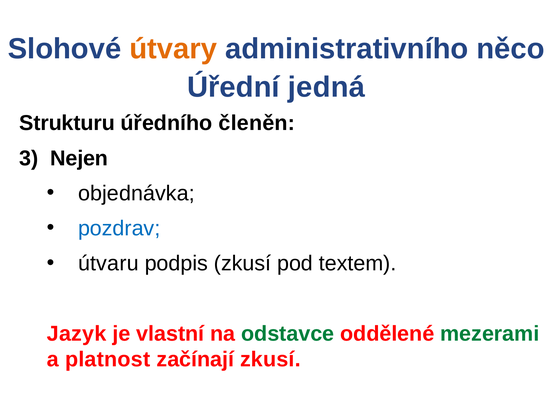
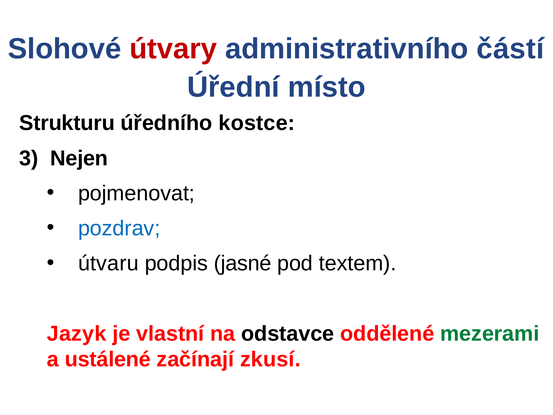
útvary colour: orange -> red (173, 49)
něco: něco -> částí (510, 49)
jedná: jedná -> místo (327, 87)
členěn: členěn -> kostce (257, 123)
objednávka: objednávka -> pojmenovat (136, 193)
podpis zkusí: zkusí -> jasné (243, 263)
odstavce colour: green -> black (288, 333)
platnost: platnost -> ustálené (108, 359)
